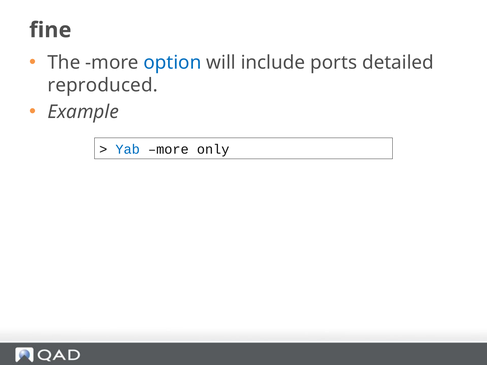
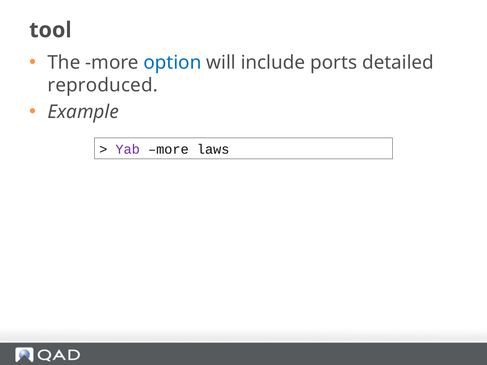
fine: fine -> tool (50, 30)
Yab colour: blue -> purple (128, 149)
only: only -> laws (213, 149)
